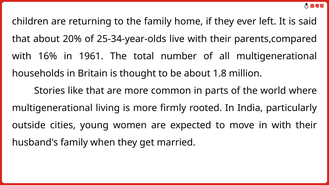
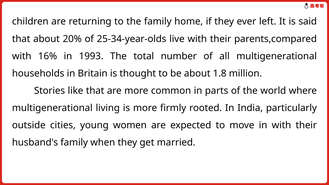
1961: 1961 -> 1993 (91, 56)
